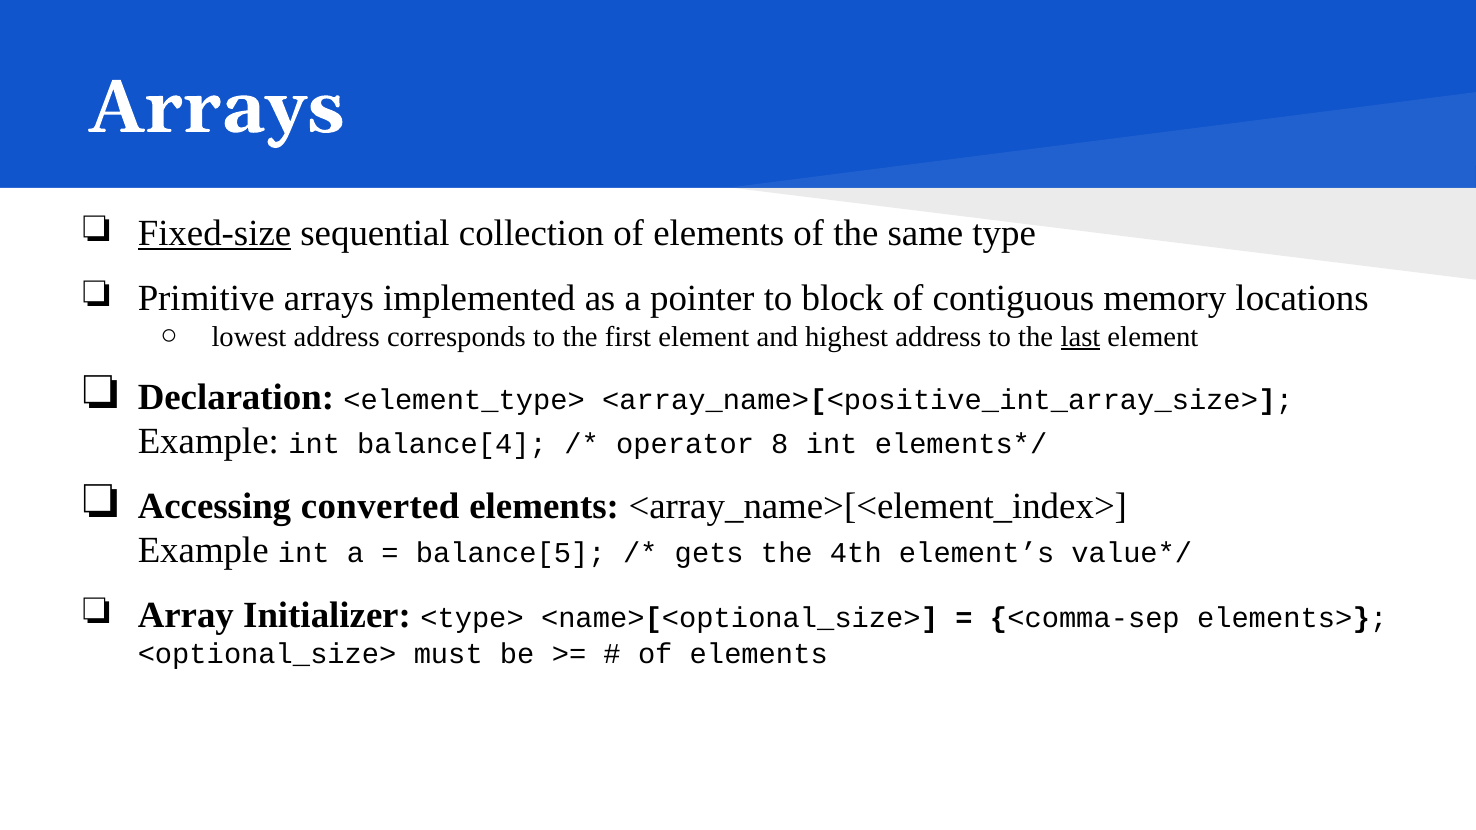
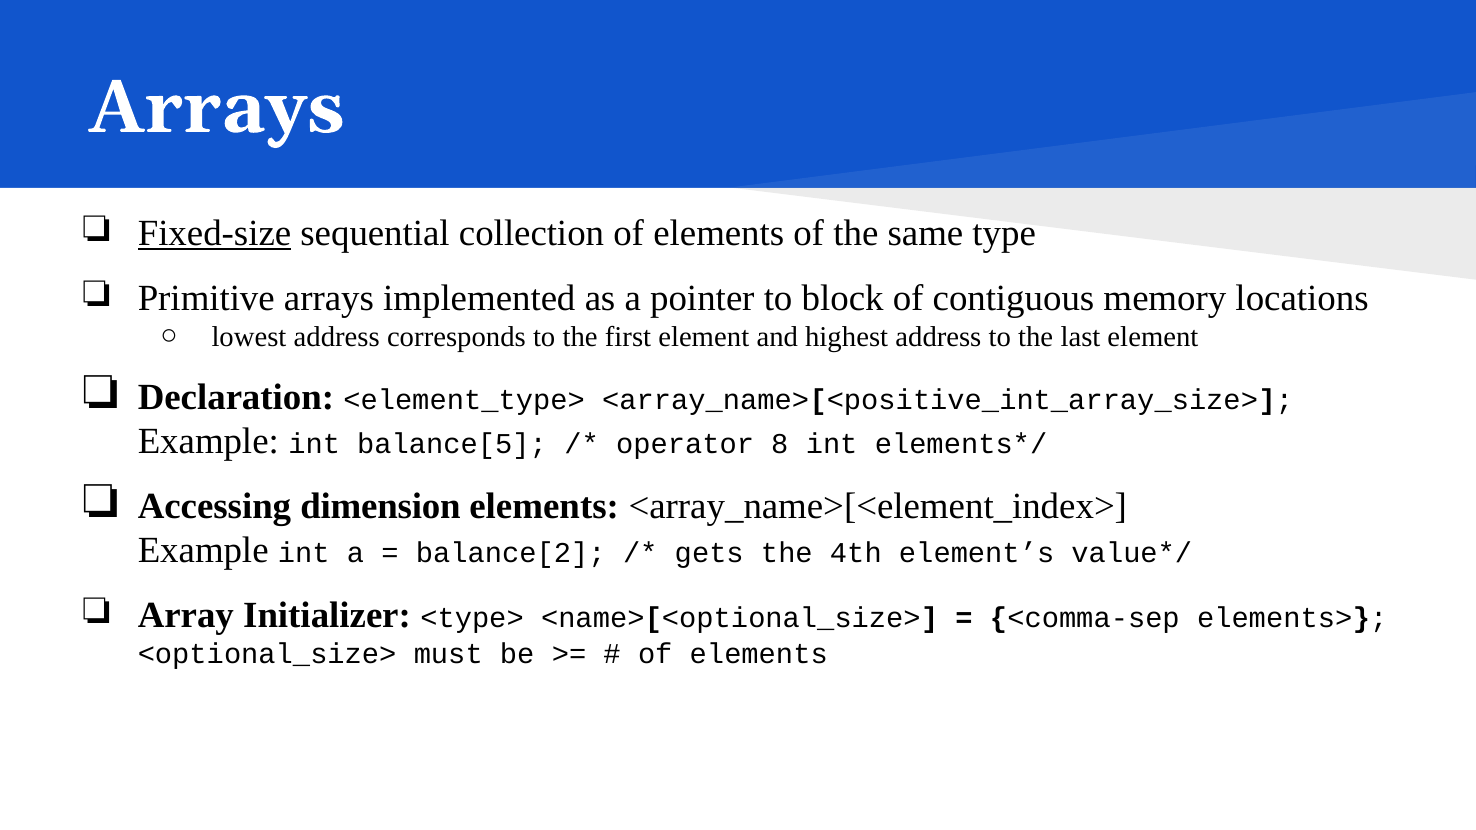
last underline: present -> none (1081, 337)
balance[4: balance[4 -> balance[5 (452, 444)
converted: converted -> dimension (380, 506)
balance[5: balance[5 -> balance[2 (511, 553)
